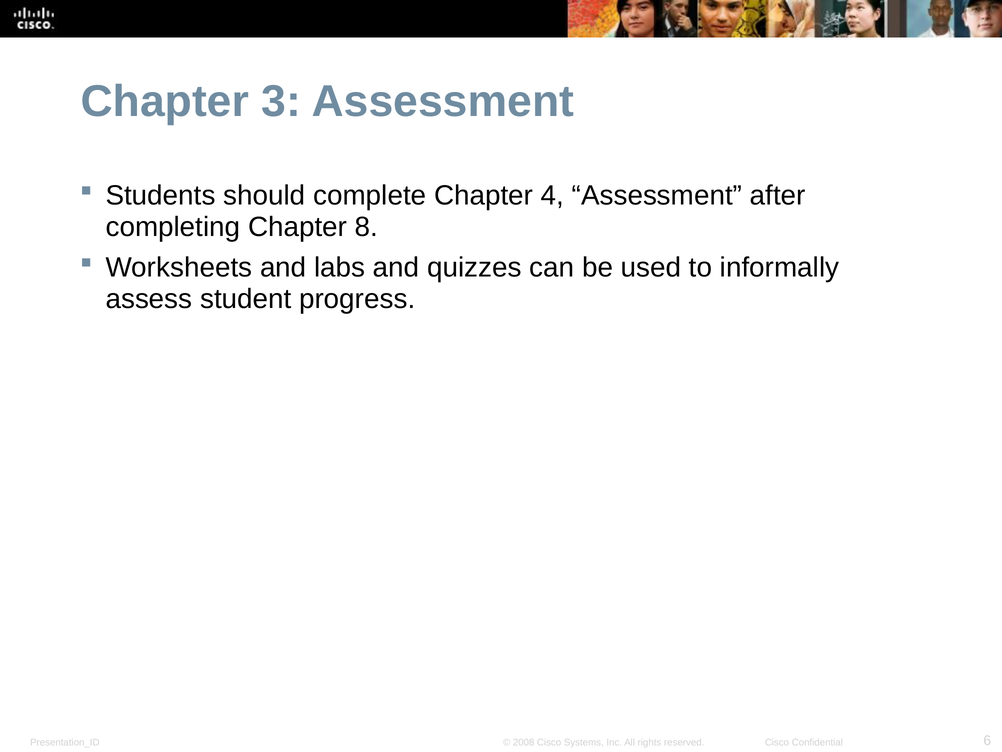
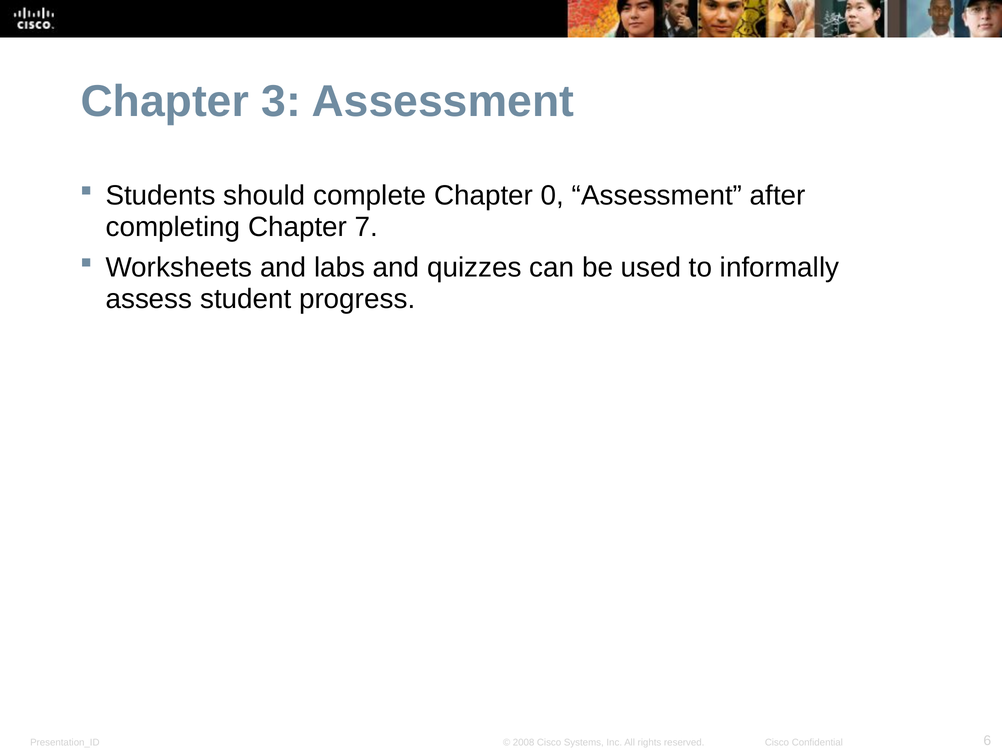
4: 4 -> 0 (552, 195)
8: 8 -> 7 (367, 227)
